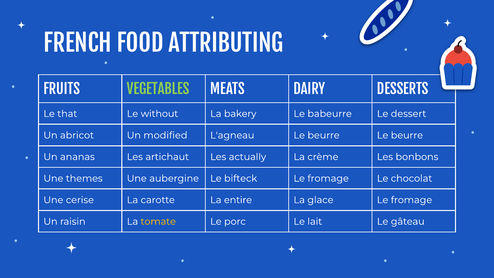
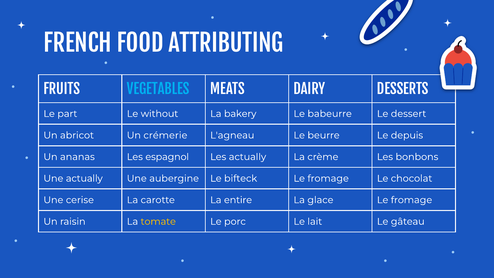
VEGETABLES colour: light green -> light blue (158, 89)
that: that -> part (67, 114)
modified: modified -> crémerie (165, 135)
beurre Le beurre: beurre -> depuis (407, 135)
artichaut: artichaut -> espagnol (167, 157)
Une themes: themes -> actually (84, 178)
